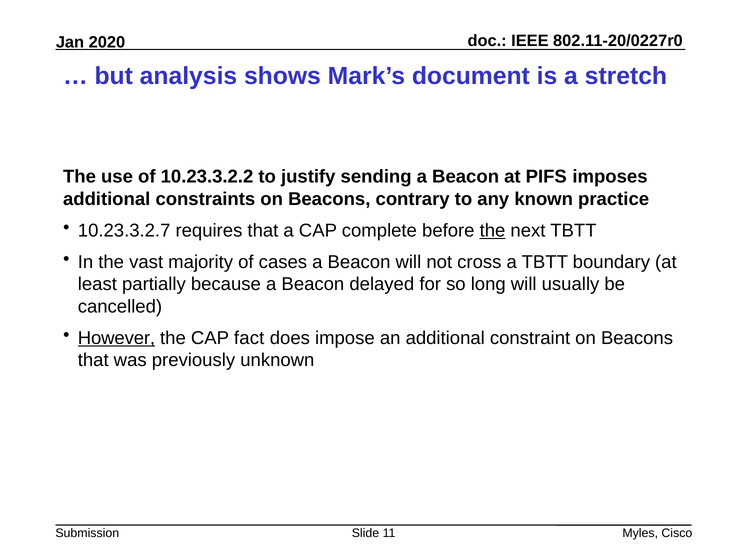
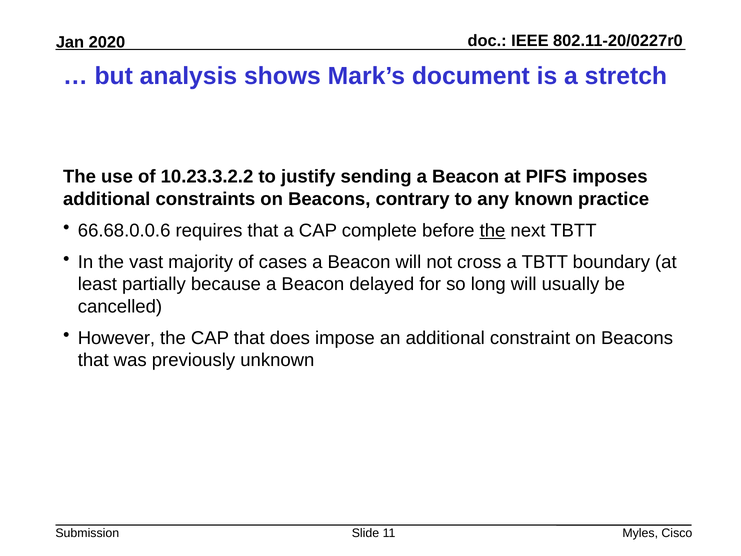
10.23.3.2.7: 10.23.3.2.7 -> 66.68.0.0.6 (124, 230)
However underline: present -> none (116, 338)
CAP fact: fact -> that (249, 338)
